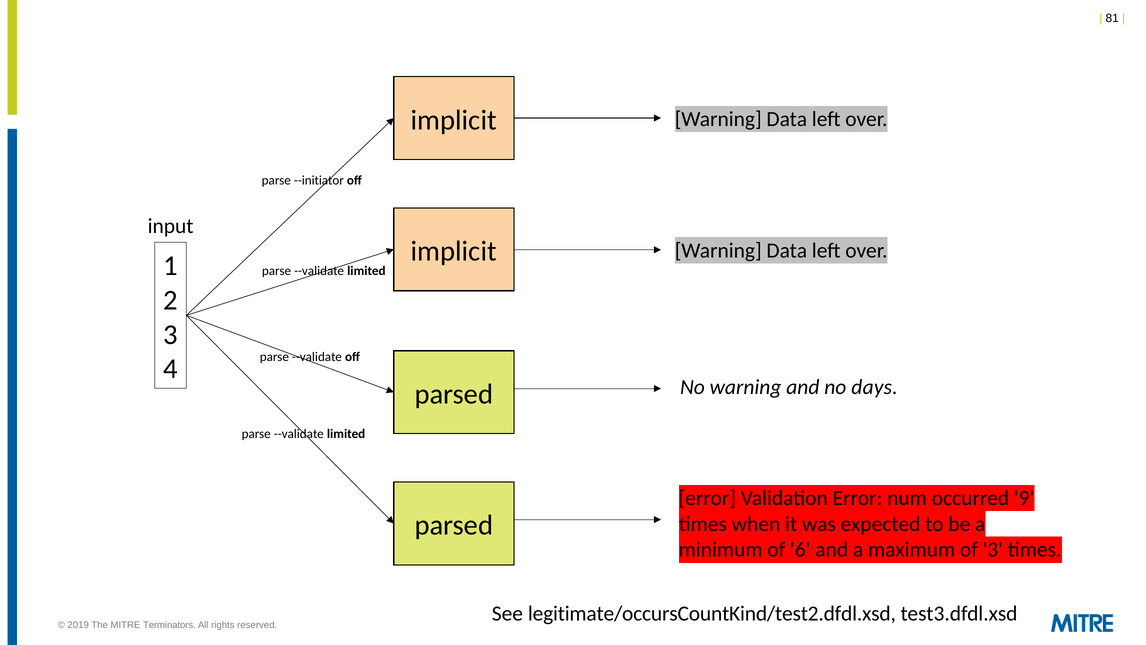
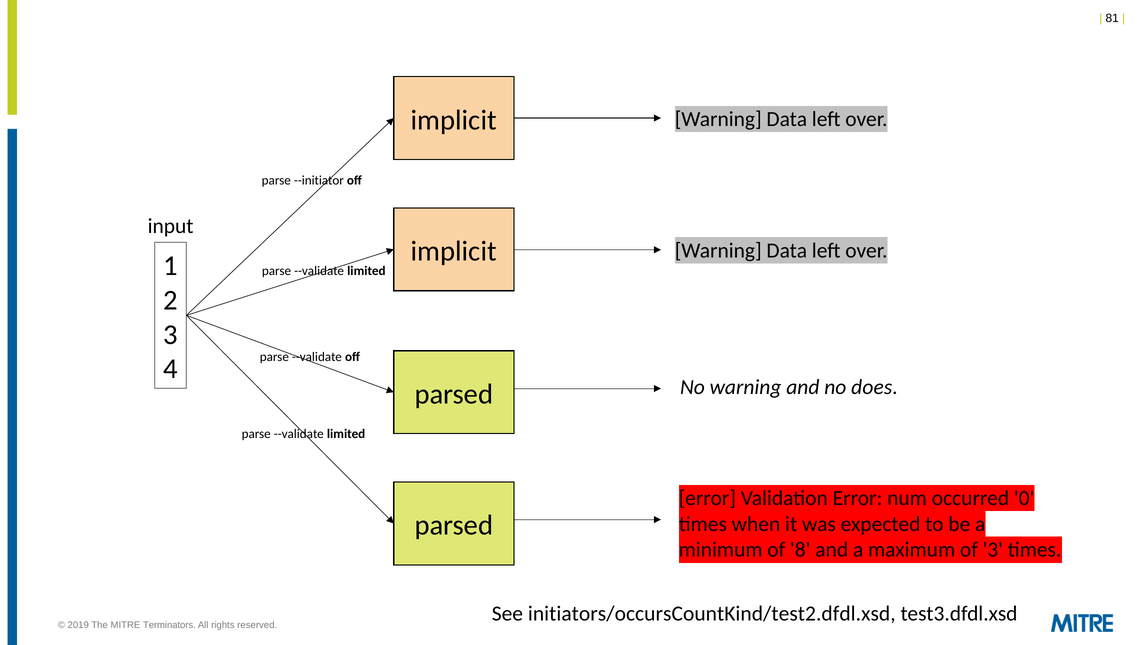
days: days -> does (875, 387)
9: 9 -> 0 (1024, 498)
6: 6 -> 8 (800, 550)
legitimate/occursCountKind/test2.dfdl.xsd: legitimate/occursCountKind/test2.dfdl.xsd -> initiators/occursCountKind/test2.dfdl.xsd (712, 613)
